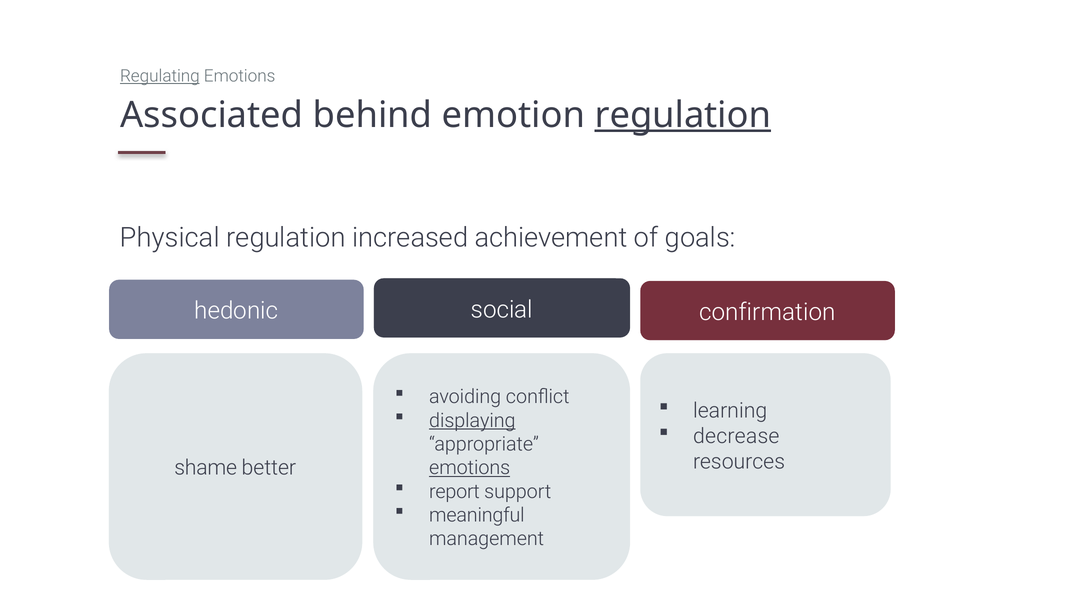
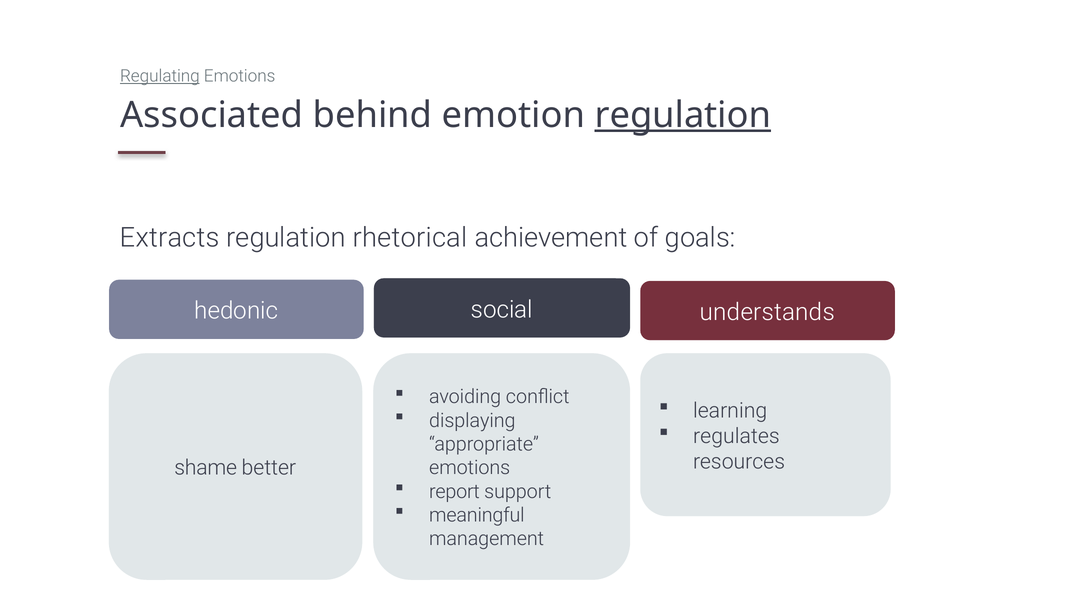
Physical: Physical -> Extracts (170, 238)
increased: increased -> rhetorical (410, 238)
confirmation: confirmation -> understands (767, 312)
displaying underline: present -> none (472, 420)
decrease: decrease -> regulates (736, 436)
emotions underline: present -> none (470, 468)
